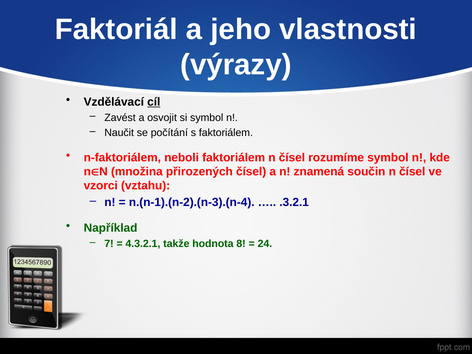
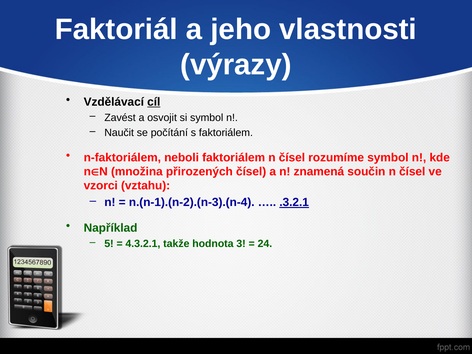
.3.2.1 underline: none -> present (294, 202)
7: 7 -> 5 (109, 244)
8: 8 -> 3 (241, 244)
